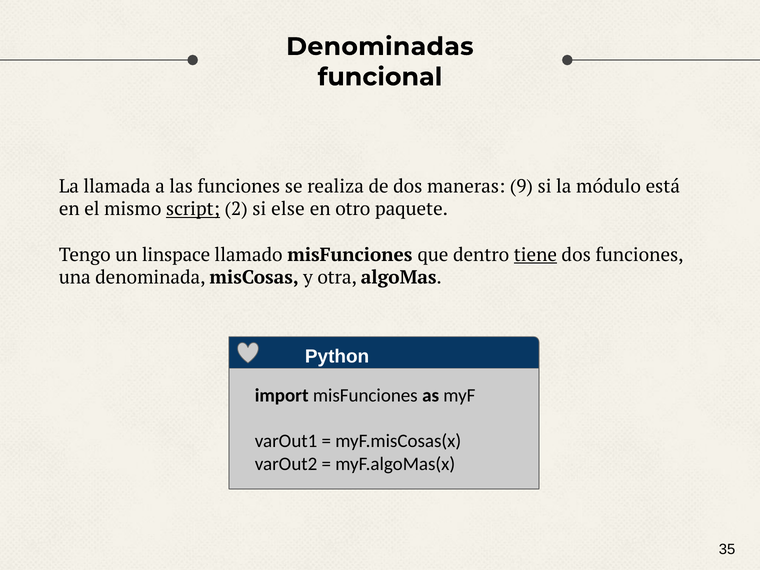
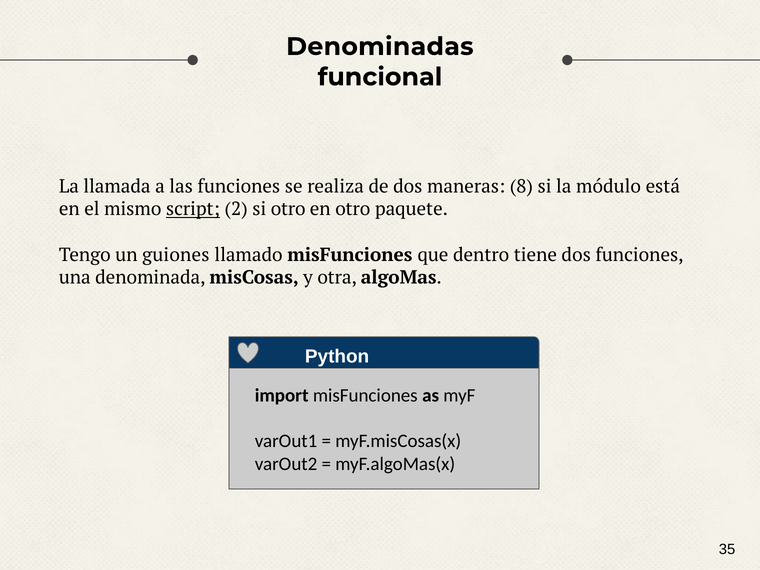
9: 9 -> 8 (521, 186)
si else: else -> otro (288, 209)
linspace: linspace -> guiones (176, 255)
tiene underline: present -> none (535, 255)
